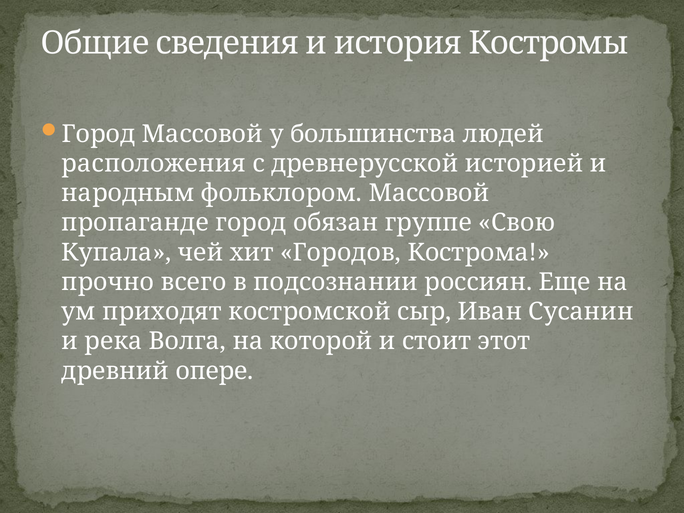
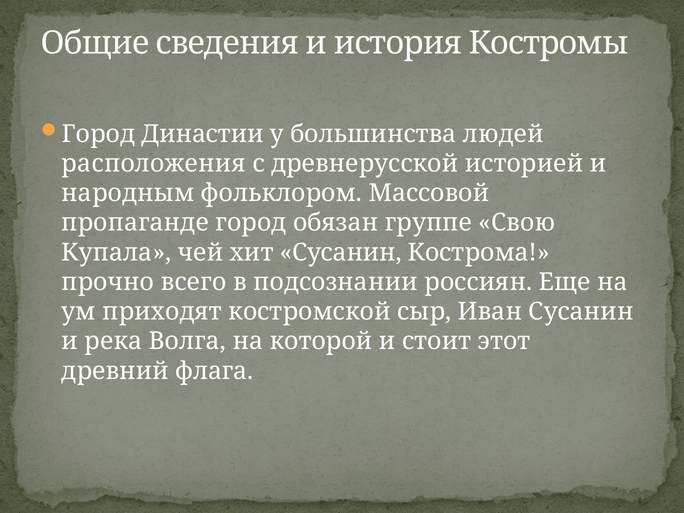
Город Массовой: Массовой -> Династии (203, 134)
хит Городов: Городов -> Сусанин (341, 252)
опере: опере -> флага (214, 371)
